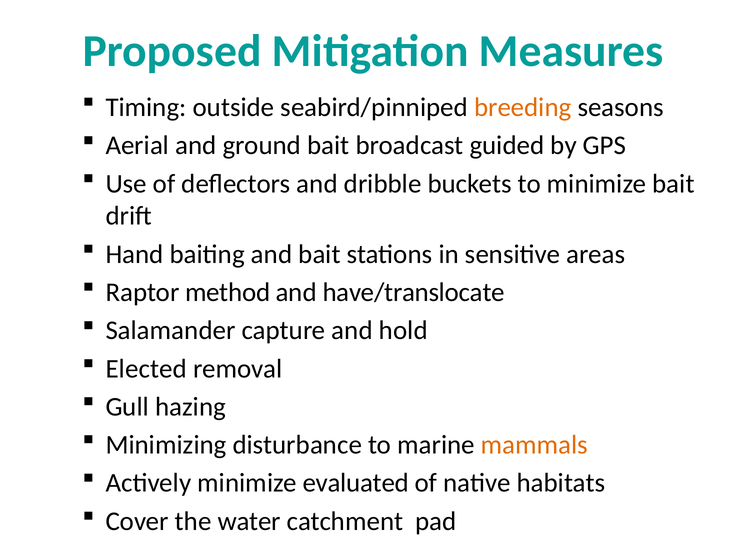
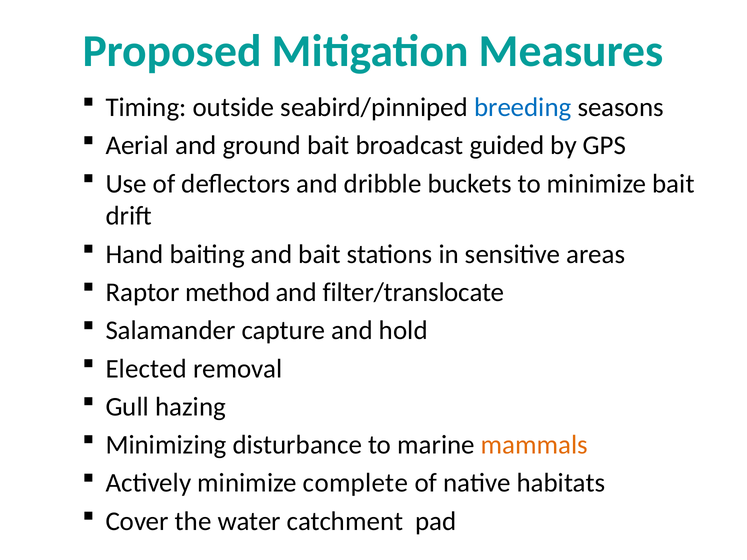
breeding colour: orange -> blue (523, 107)
have/translocate: have/translocate -> filter/translocate (414, 292)
evaluated: evaluated -> complete (356, 483)
